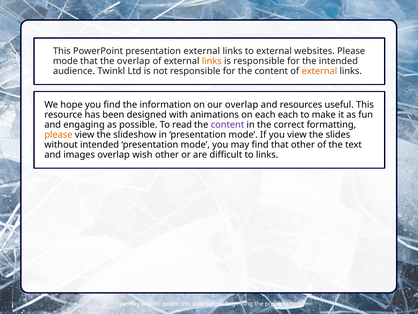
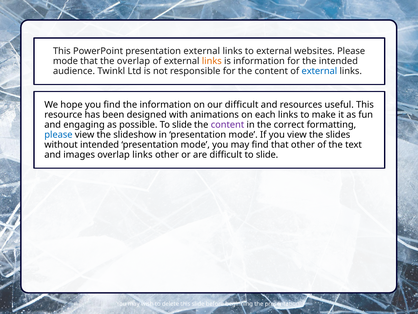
is responsible: responsible -> information (259, 61)
external colour: orange -> blue (319, 71)
our overlap: overlap -> difficult (242, 105)
each each: each -> links (288, 115)
possible To read: read -> slide (182, 125)
please colour: orange -> blue (58, 135)
overlap wish: wish -> links (142, 155)
difficult to links: links -> slide (267, 155)
